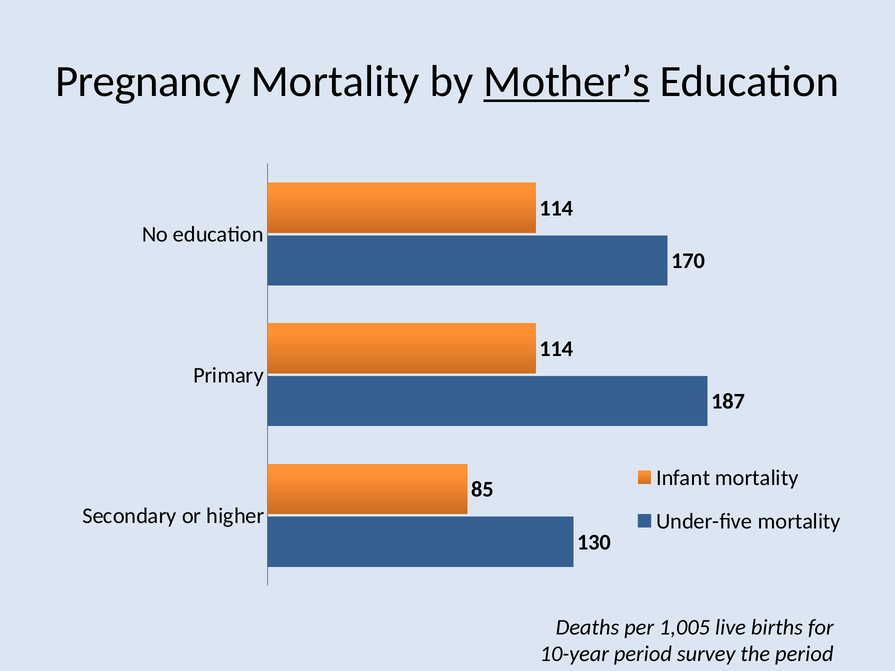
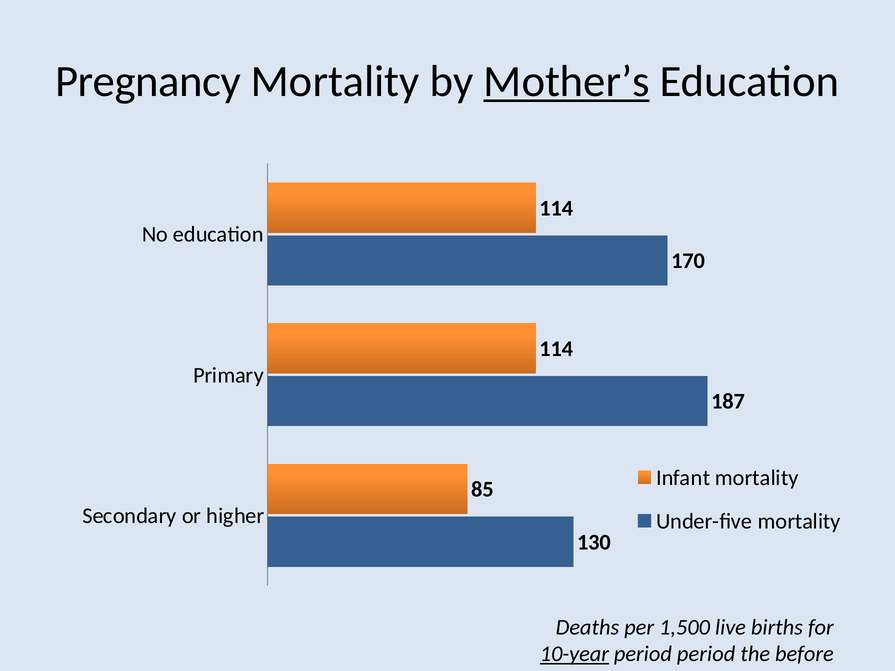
1,005: 1,005 -> 1,500 (685, 627)
10-year underline: none -> present (574, 654)
period survey: survey -> period (706, 654)
the period: period -> before (804, 654)
